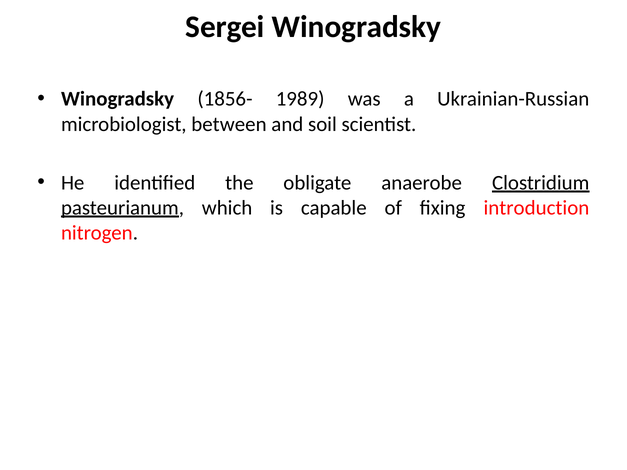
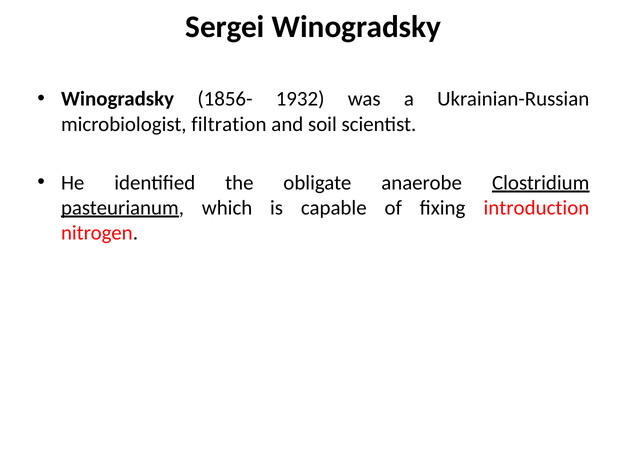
1989: 1989 -> 1932 (300, 99)
between: between -> filtration (229, 124)
